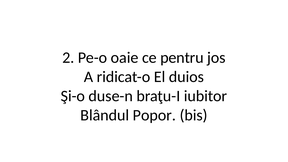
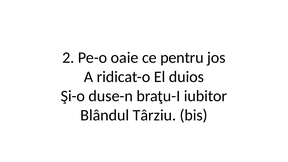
Popor: Popor -> Târziu (154, 115)
